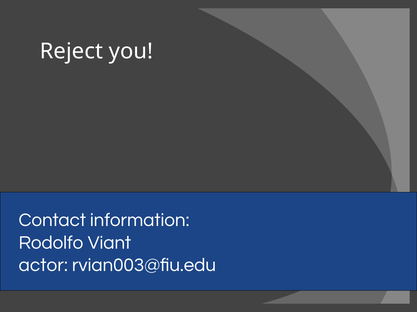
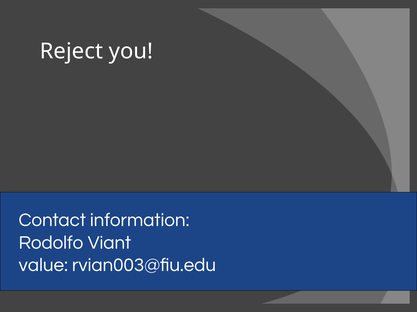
actor: actor -> value (43, 266)
